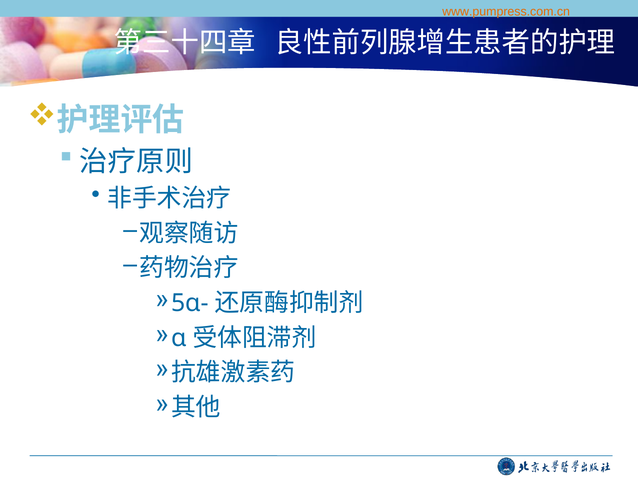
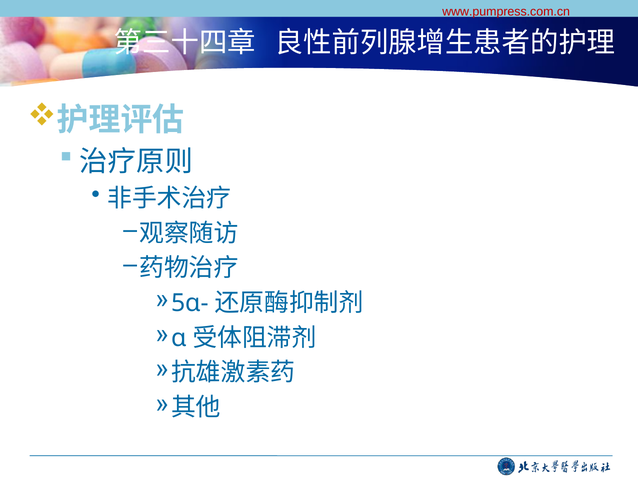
www.pumpress.com.cn colour: orange -> red (506, 11)
